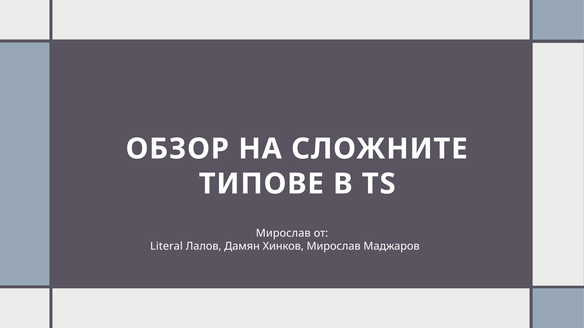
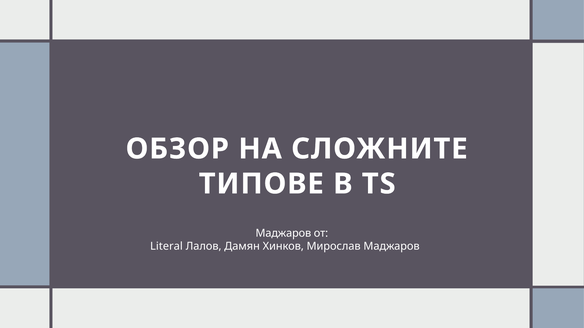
Мирослав: Мирослав -> Маджаров (283, 234)
